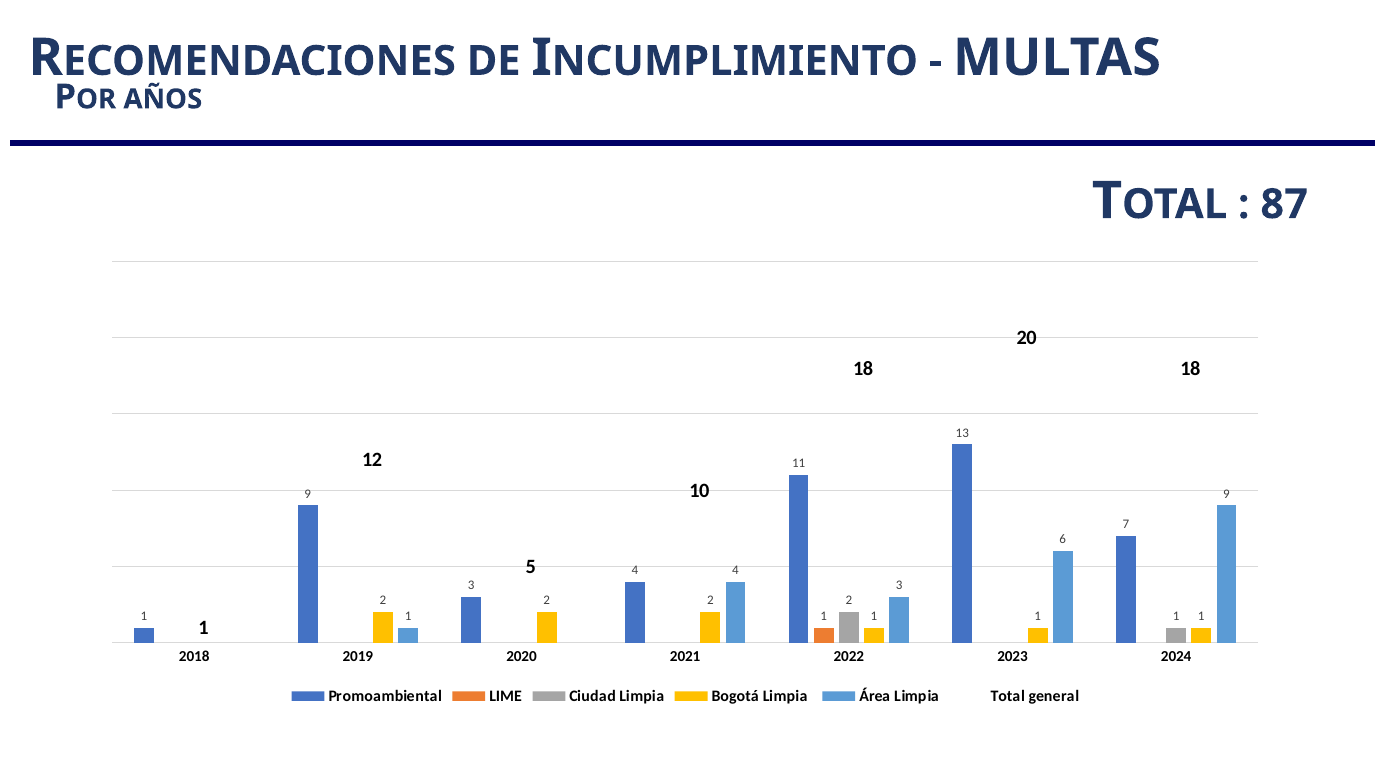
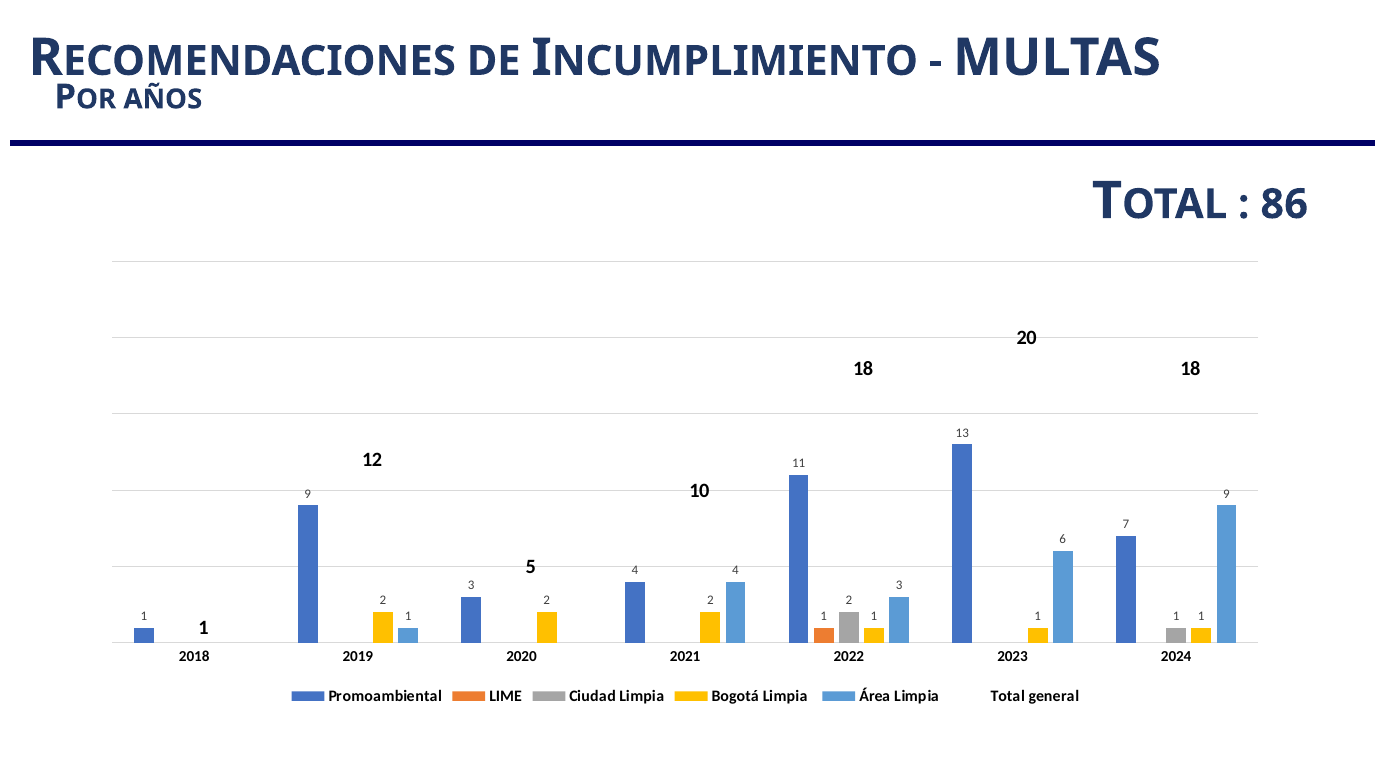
87: 87 -> 86 (1284, 204)
